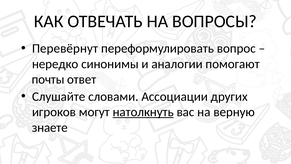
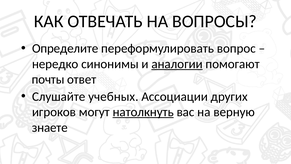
Перевёрнут: Перевёрнут -> Определите (65, 48)
аналогии underline: none -> present (177, 64)
словами: словами -> учебных (113, 96)
